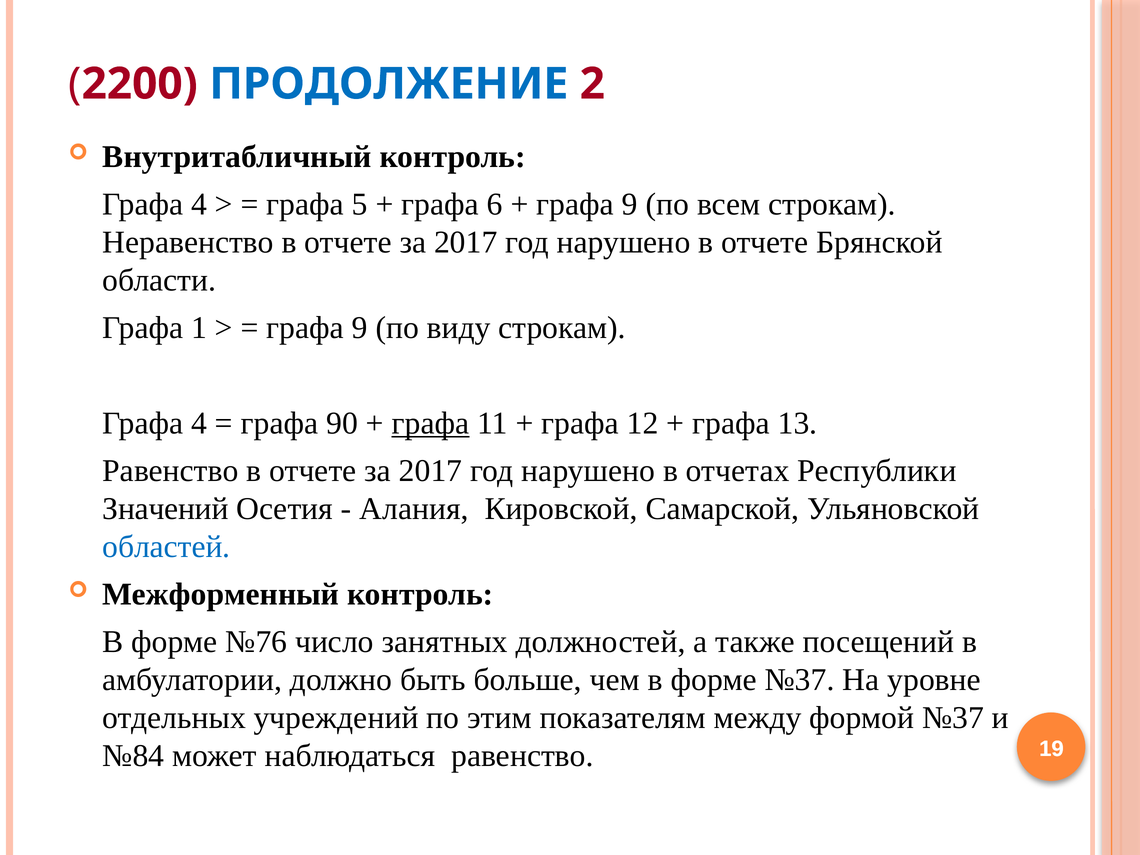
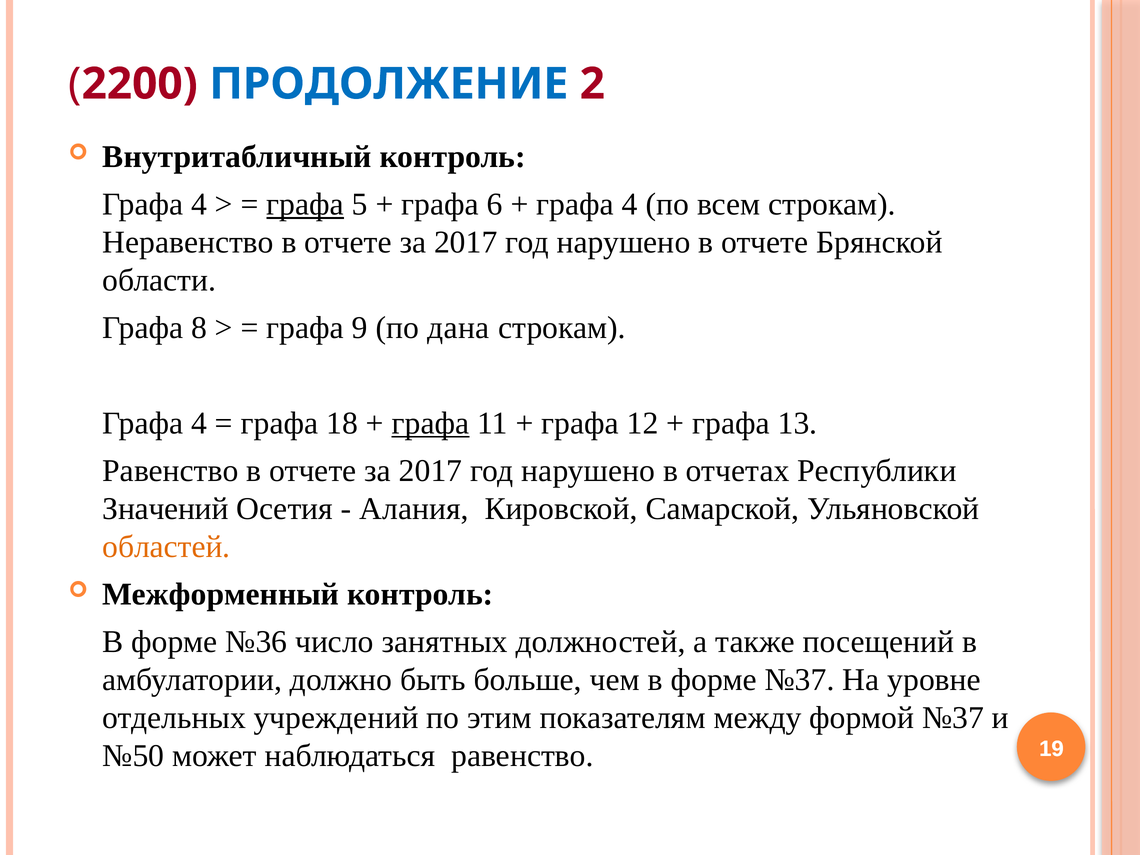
графа underline: none -> present (305, 204)
9: 9 -> 4 (630, 204)
1: 1 -> 8 (199, 328)
виду: виду -> дана (458, 328)
90: 90 -> 18 (342, 423)
областей colour: blue -> orange (166, 547)
№76: №76 -> №36 (256, 642)
№84: №84 -> №50 (133, 756)
